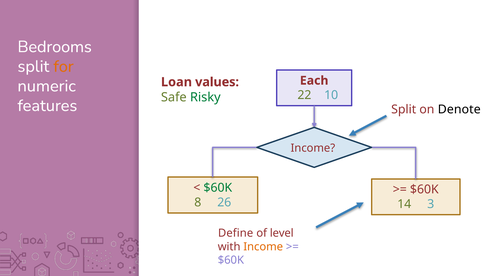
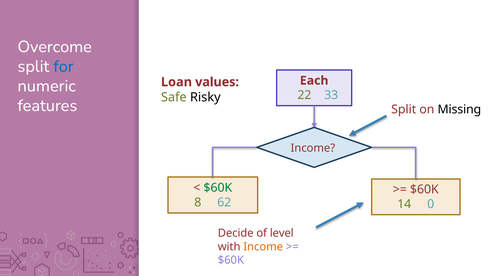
Bedrooms: Bedrooms -> Overcome (55, 47)
for colour: orange -> blue (64, 66)
10: 10 -> 33 (331, 95)
Risky colour: green -> black (205, 97)
Denote: Denote -> Missing (459, 109)
26: 26 -> 62 (224, 203)
3: 3 -> 0 (431, 204)
Define: Define -> Decide (236, 233)
